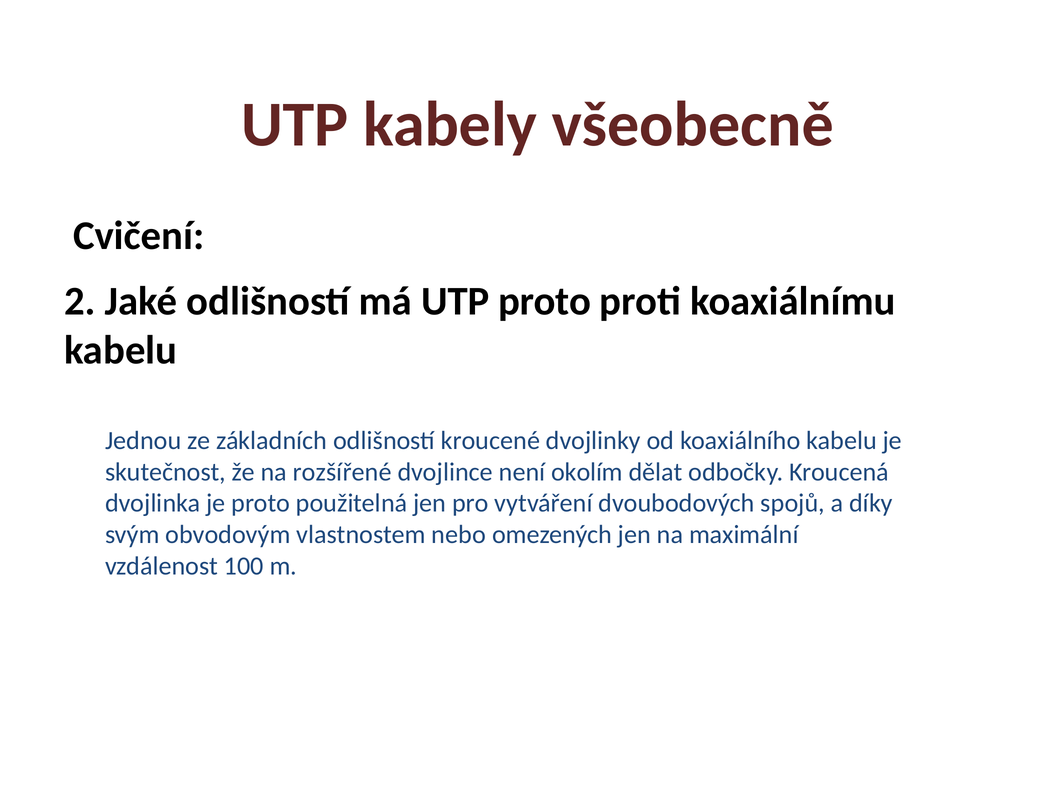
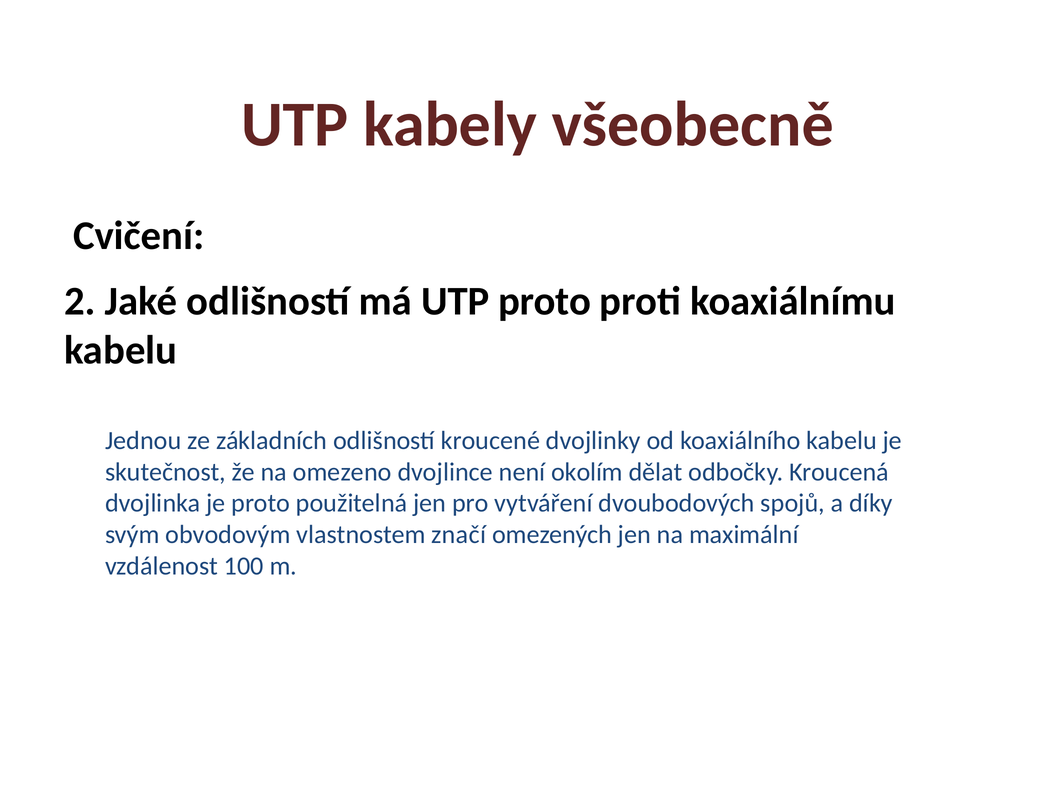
rozšířené: rozšířené -> omezeno (342, 472)
nebo: nebo -> značí (459, 535)
